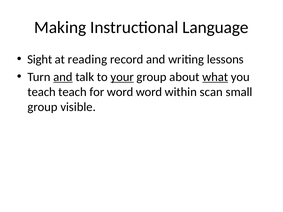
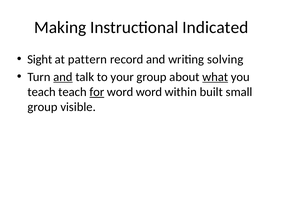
Language: Language -> Indicated (215, 27)
reading: reading -> pattern (87, 59)
lessons: lessons -> solving (225, 59)
your underline: present -> none (122, 77)
for underline: none -> present (97, 92)
scan: scan -> built (211, 92)
